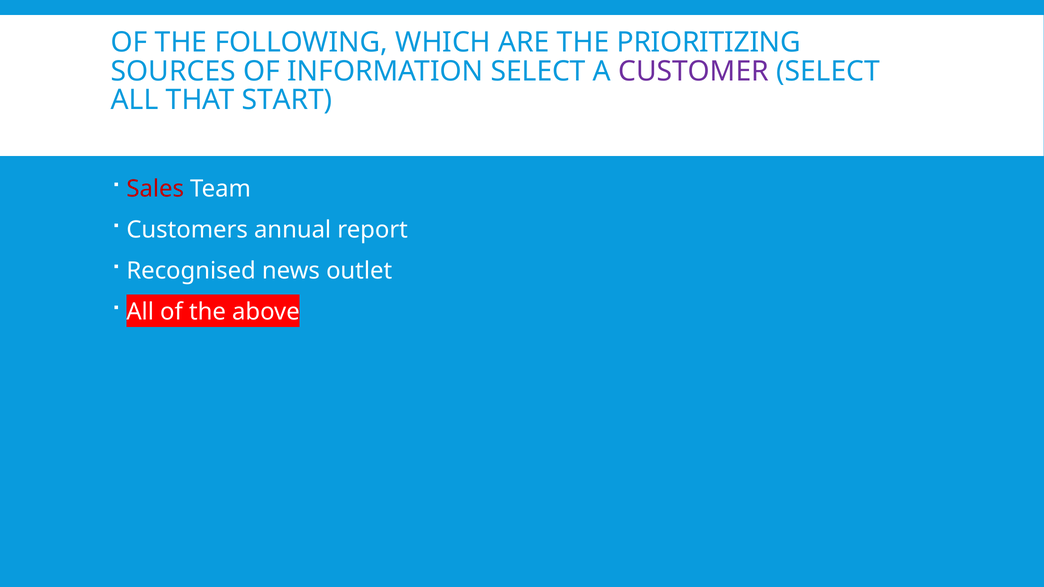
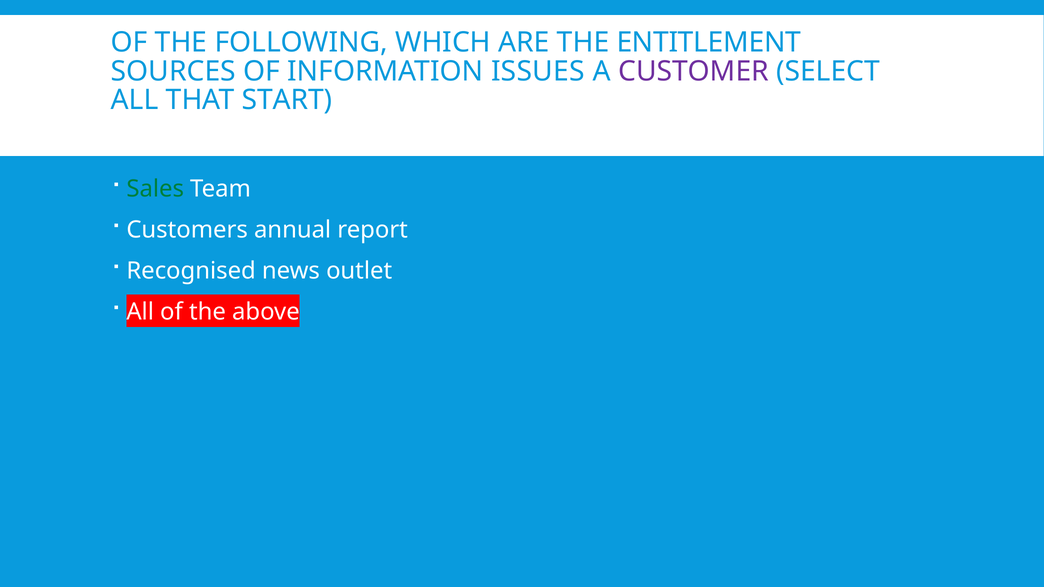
PRIORITIZING: PRIORITIZING -> ENTITLEMENT (709, 42)
INFORMATION SELECT: SELECT -> ISSUES (538, 71)
Sales colour: red -> green (155, 189)
